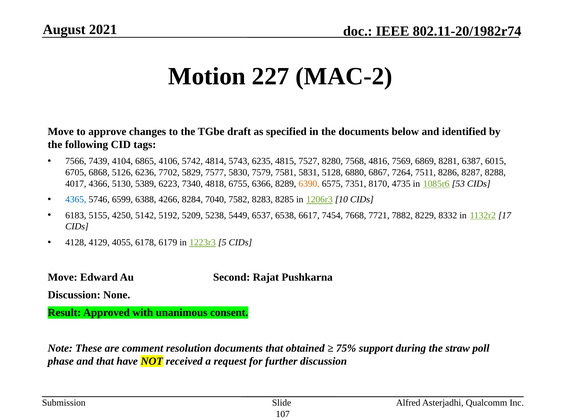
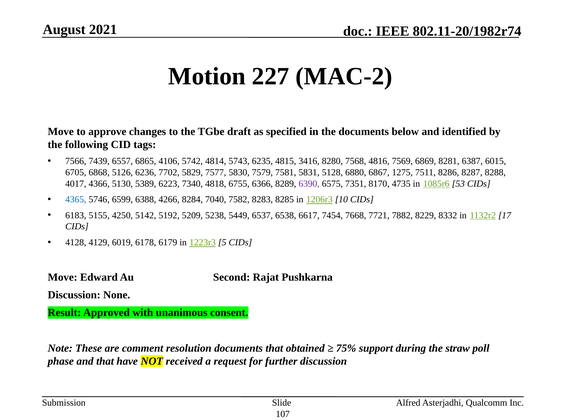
4104: 4104 -> 6557 (122, 162)
7527: 7527 -> 3416 (309, 162)
7264: 7264 -> 1275 (402, 173)
6390 colour: orange -> purple (309, 184)
4055: 4055 -> 6019 (122, 243)
